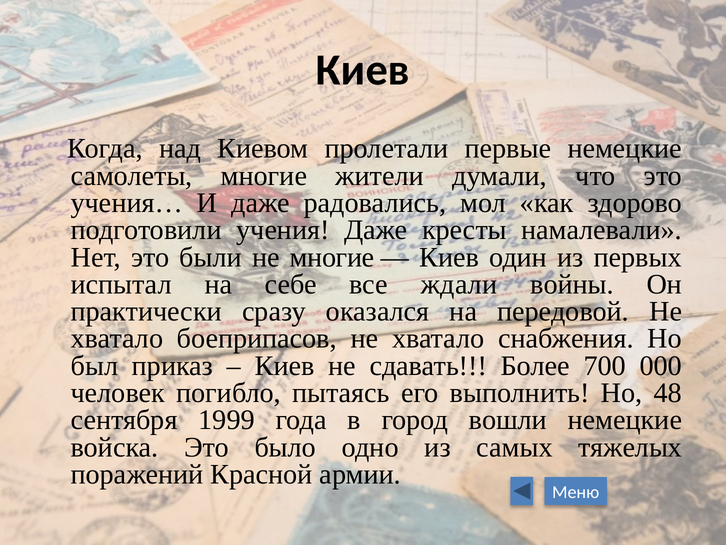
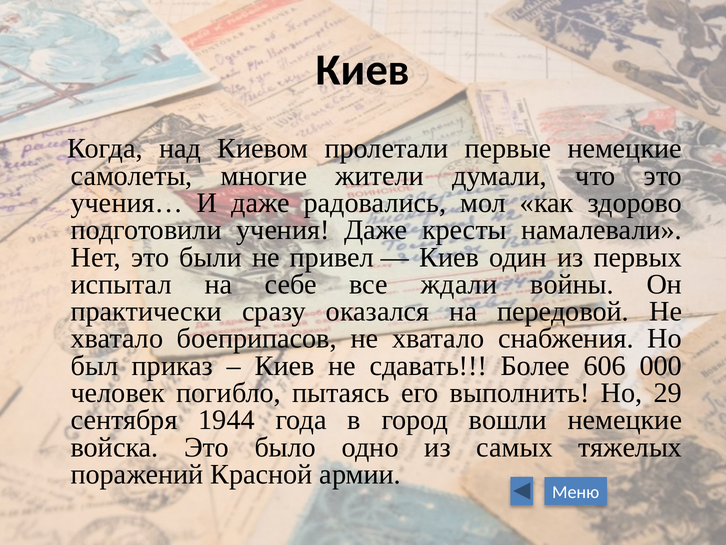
не многие: многие -> привел (332, 257)
700: 700 -> 606 (605, 365)
48: 48 -> 29 (668, 393)
1999: 1999 -> 1944 (227, 420)
